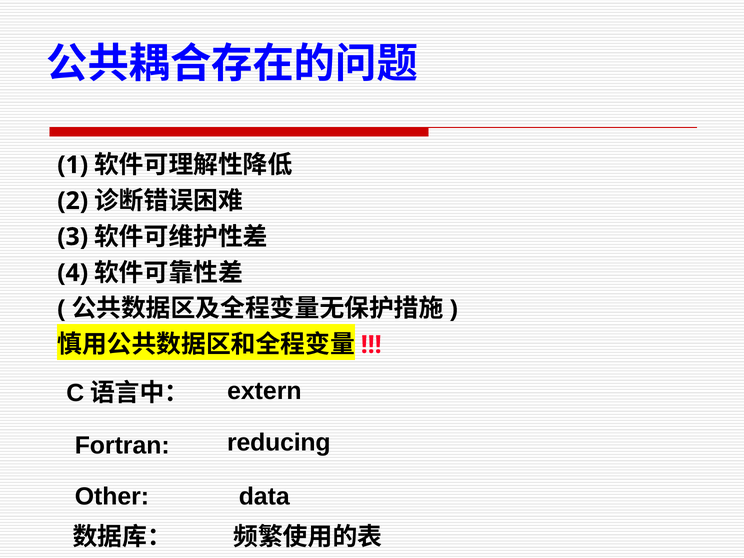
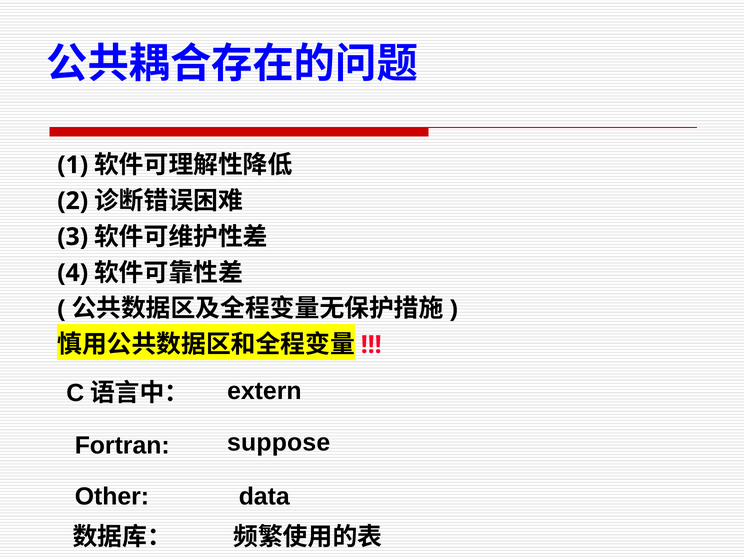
reducing: reducing -> suppose (279, 443)
